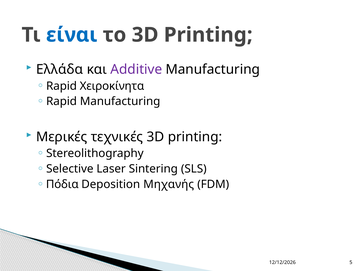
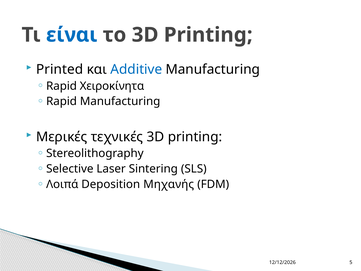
Ελλάδα: Ελλάδα -> Printed (60, 69)
Additive colour: purple -> blue (136, 69)
Πόδια: Πόδια -> Λοιπά (62, 184)
